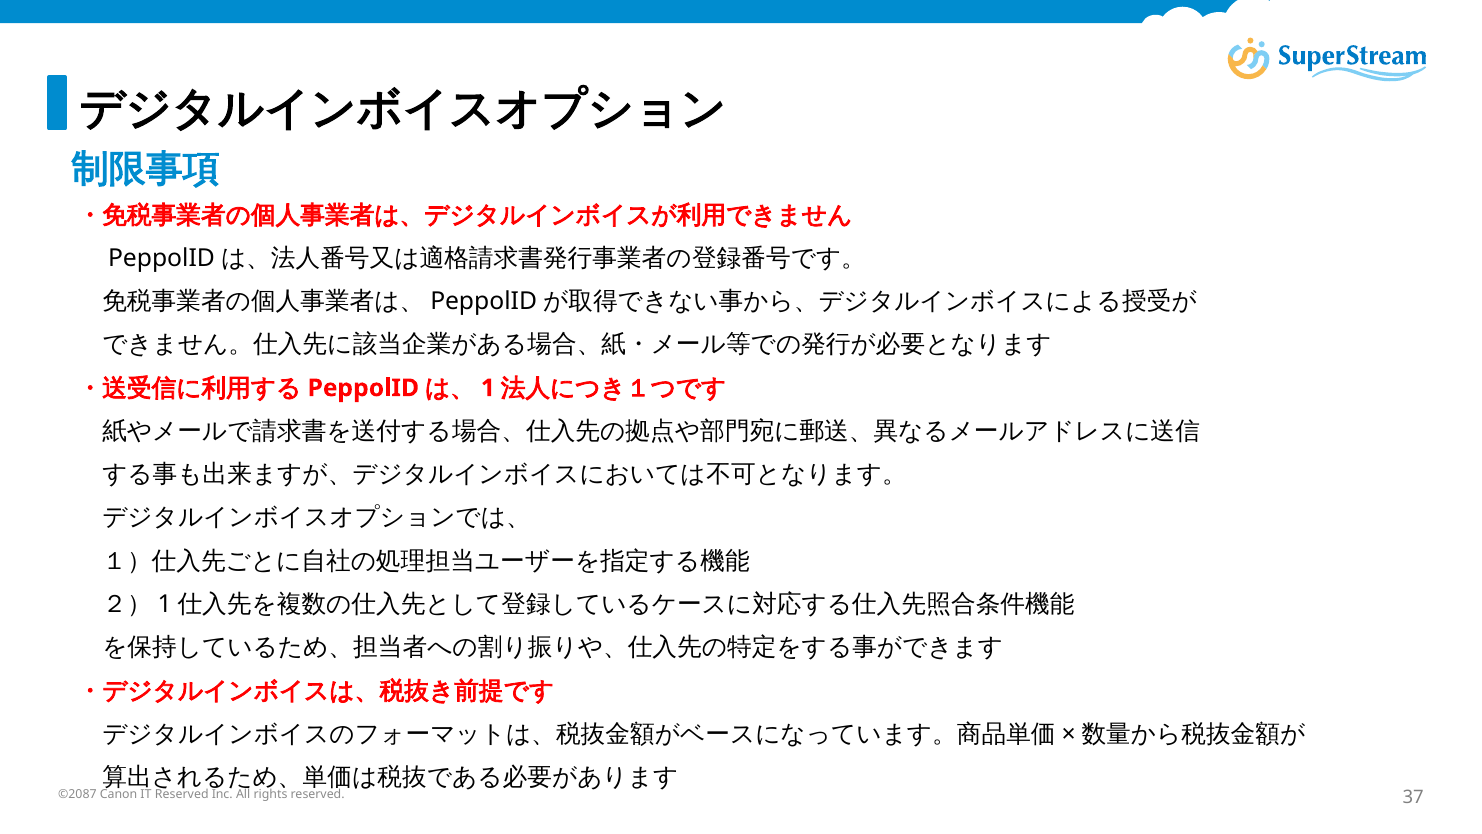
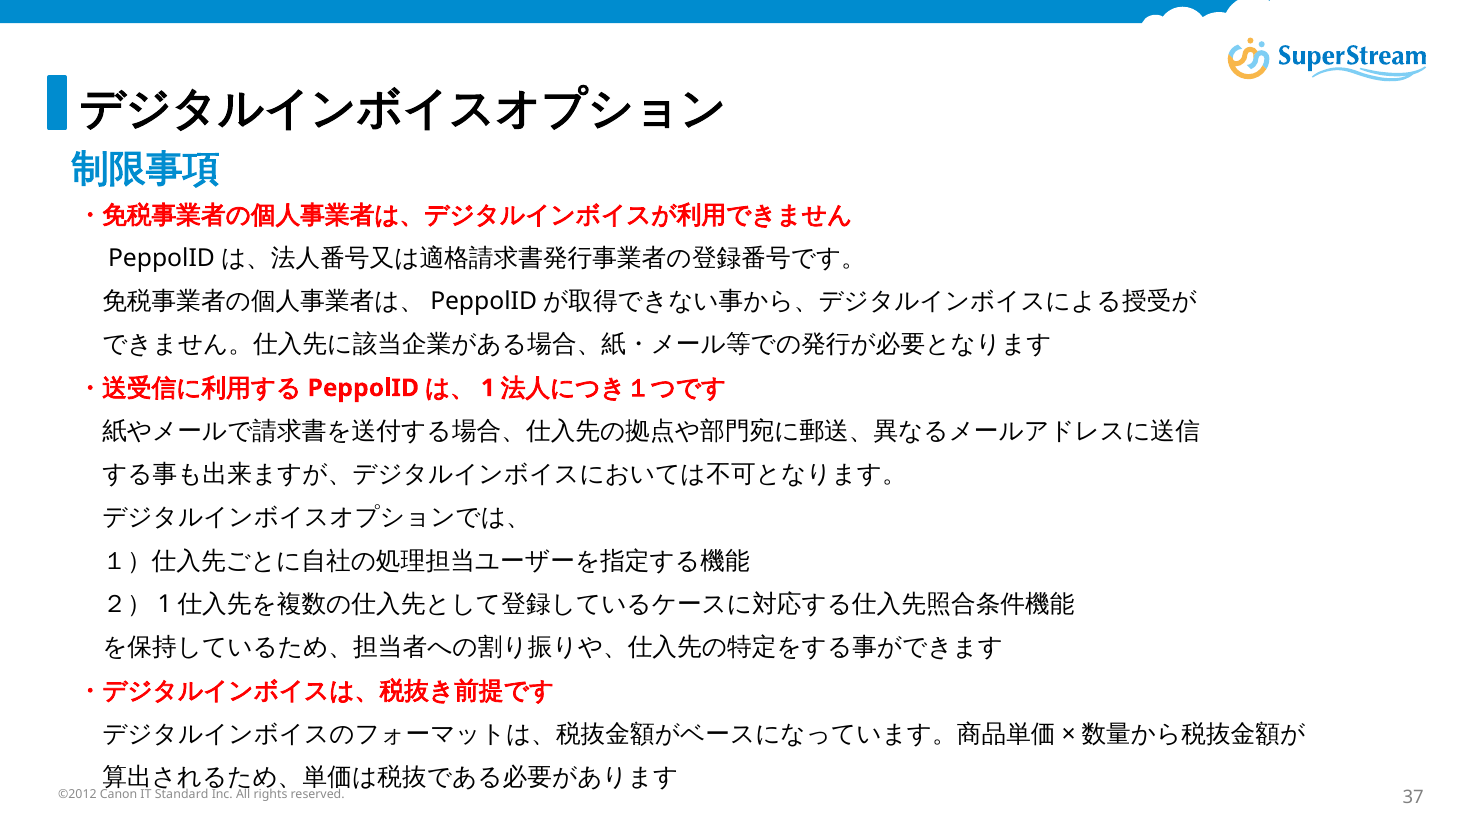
©2087: ©2087 -> ©2012 (77, 794)
IT Reserved: Reserved -> Standard (182, 794)
